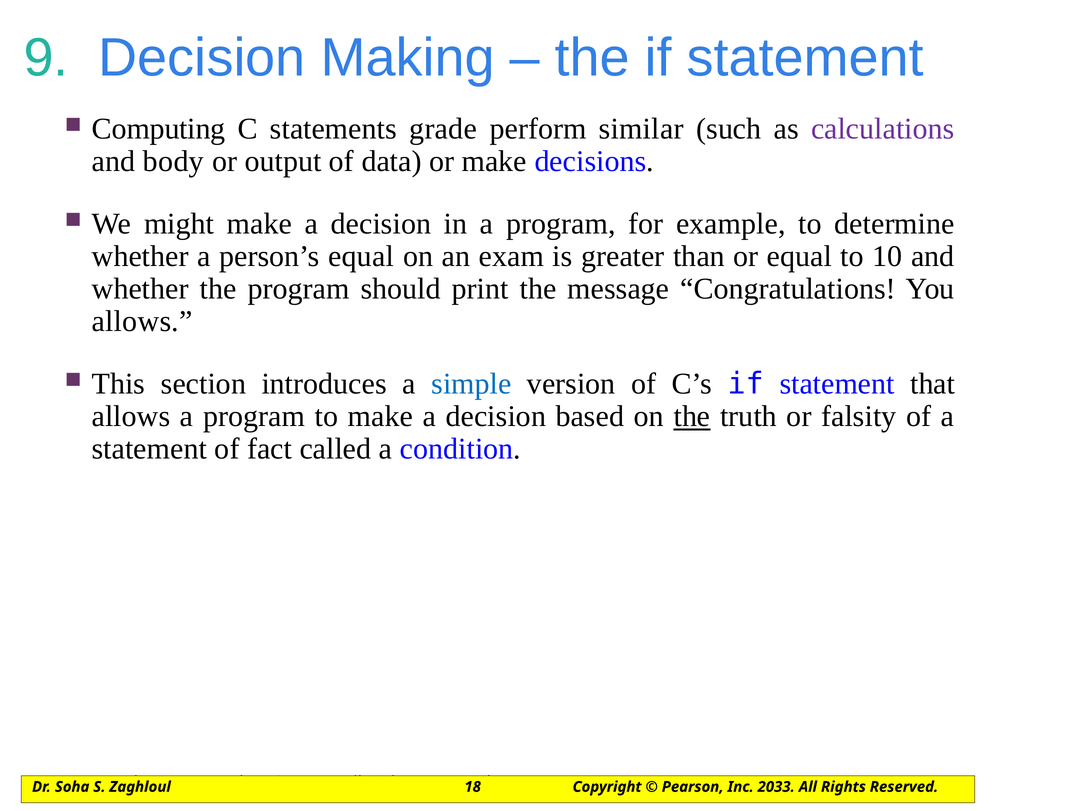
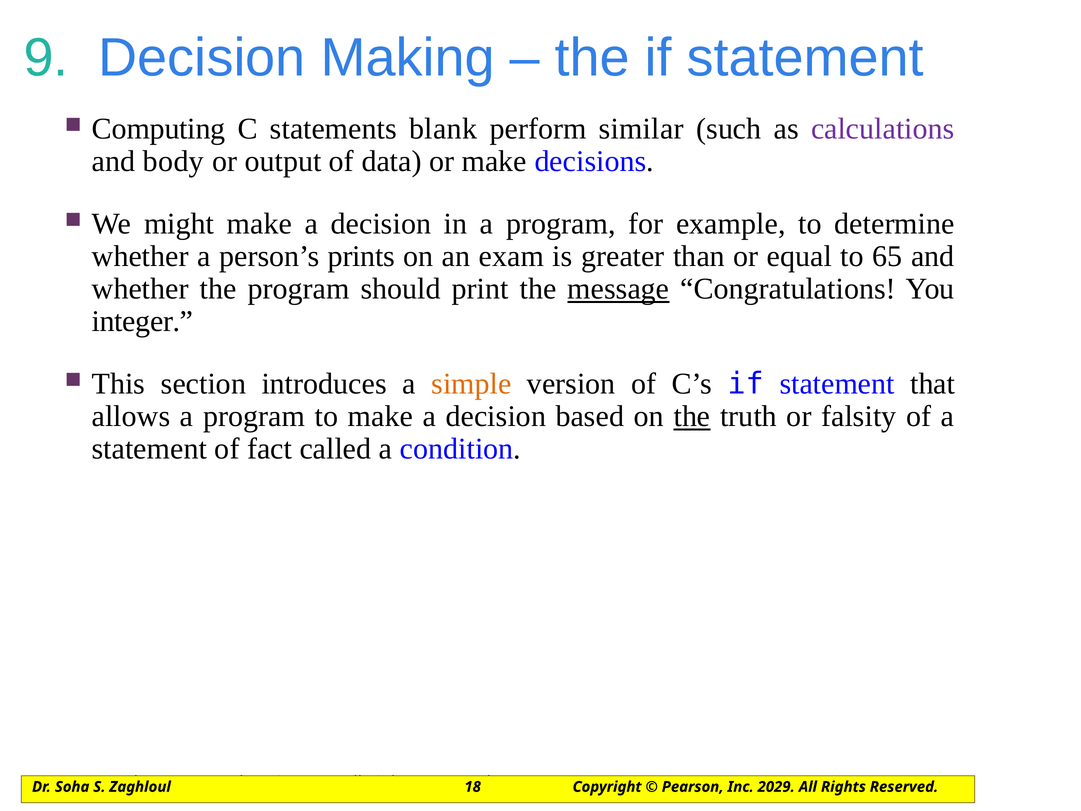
grade: grade -> blank (443, 129)
person’s equal: equal -> prints (361, 256)
10: 10 -> 65 (887, 256)
message underline: none -> present (618, 289)
allows: allows -> integer (142, 321)
simple colour: blue -> orange (471, 384)
2033: 2033 -> 2029 (776, 787)
